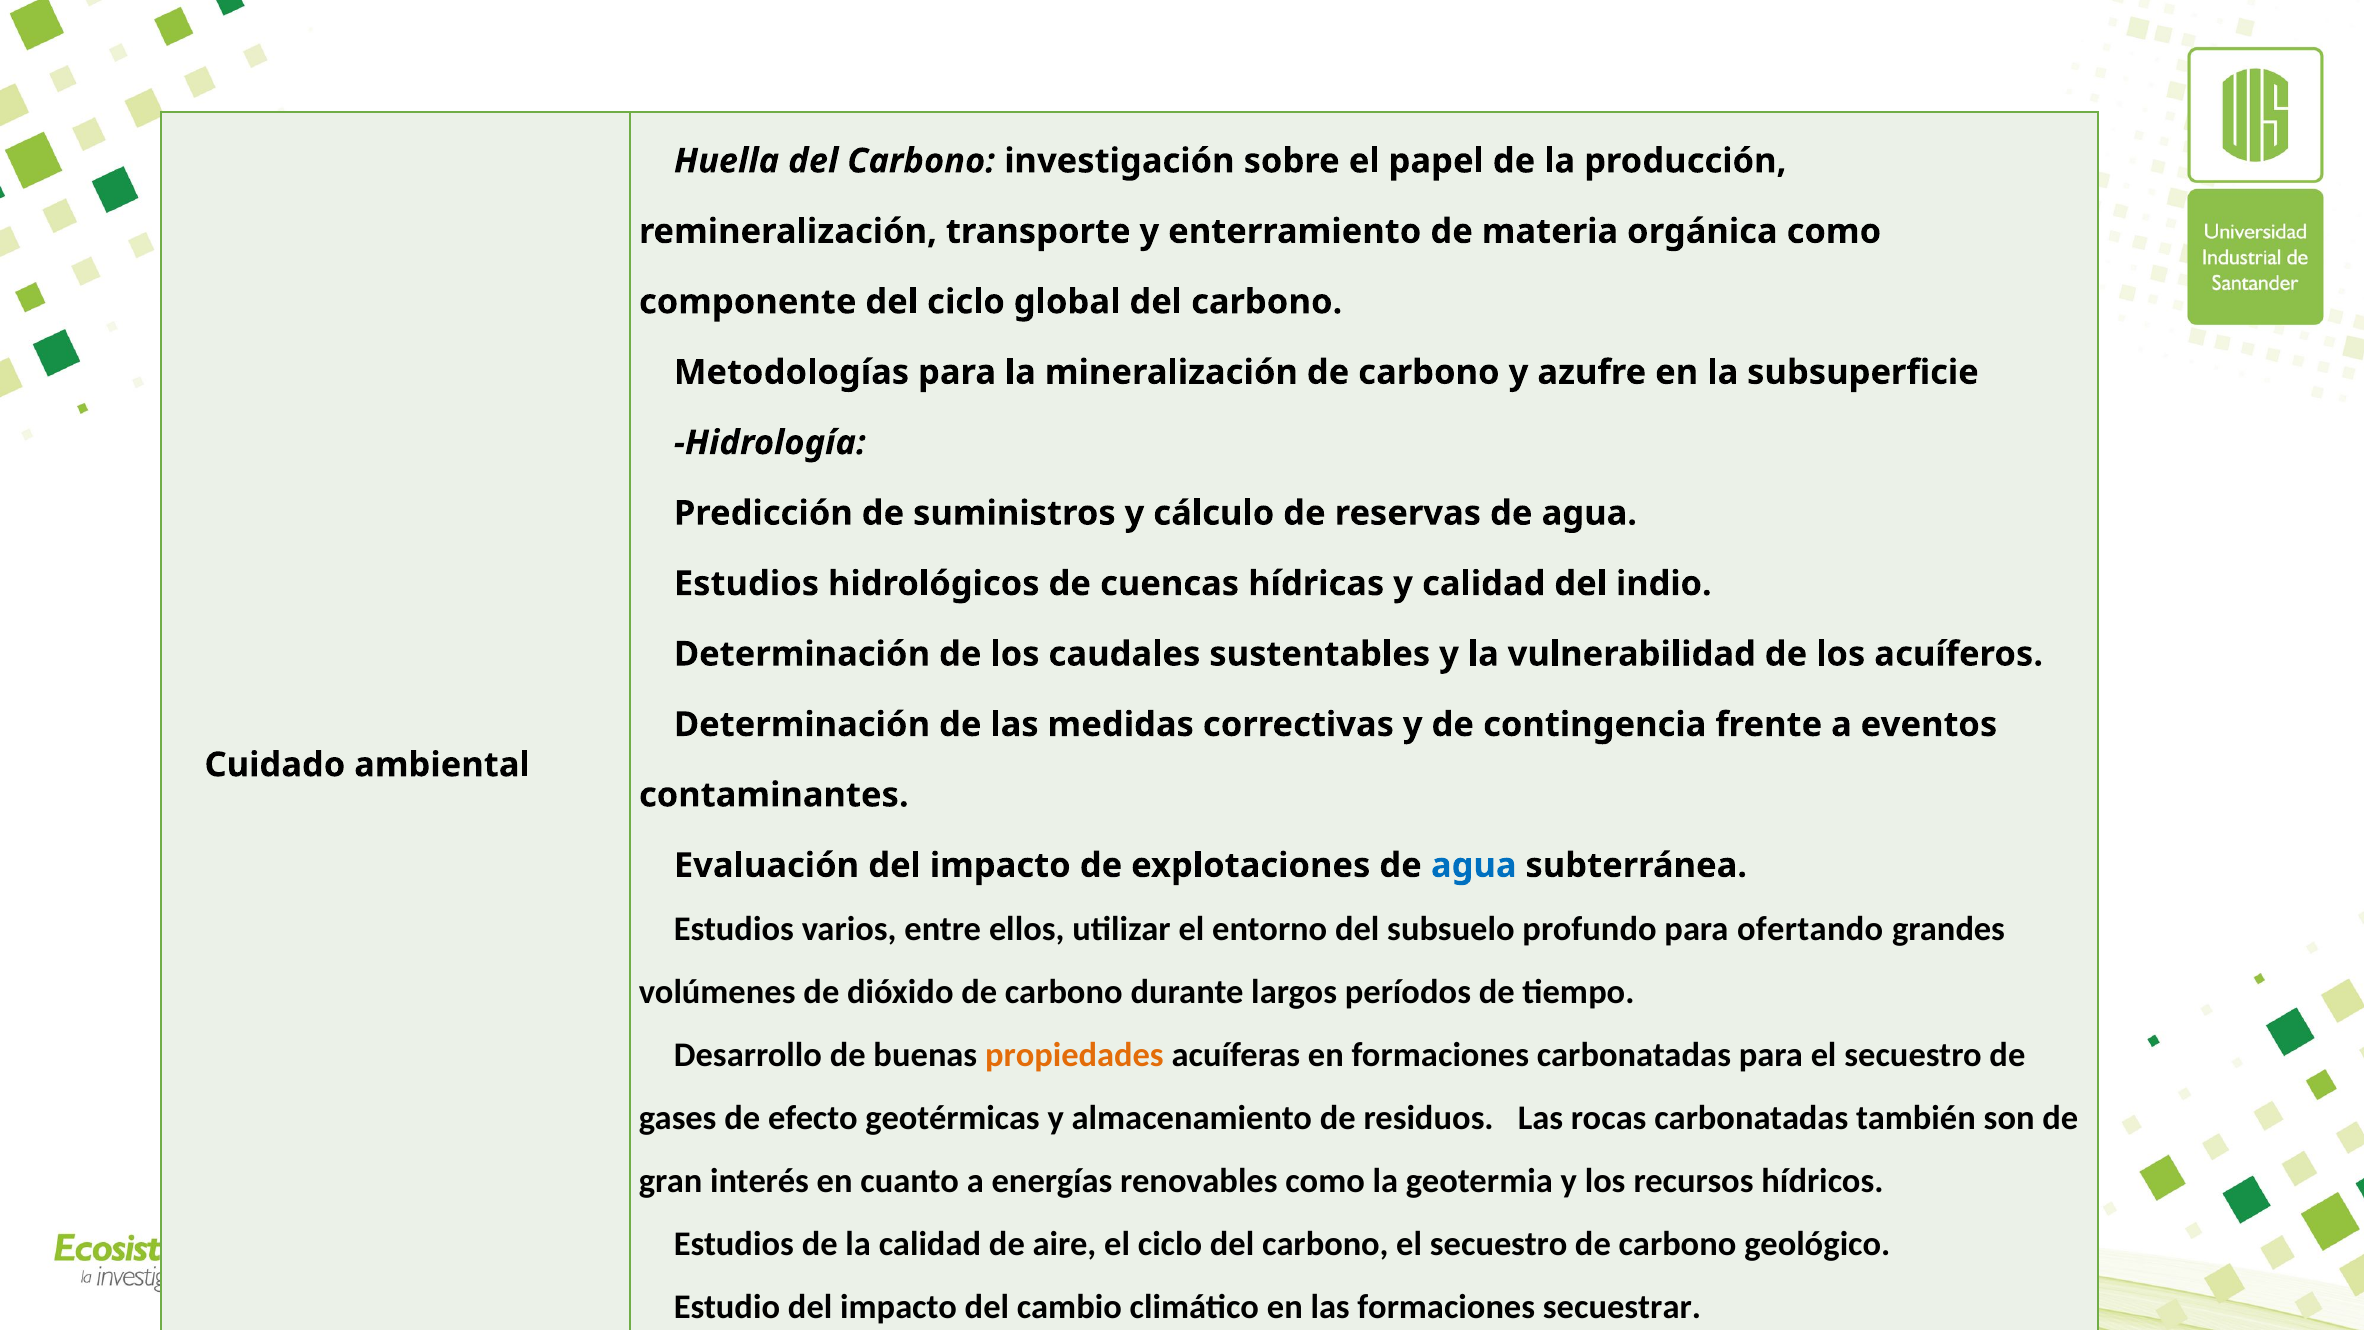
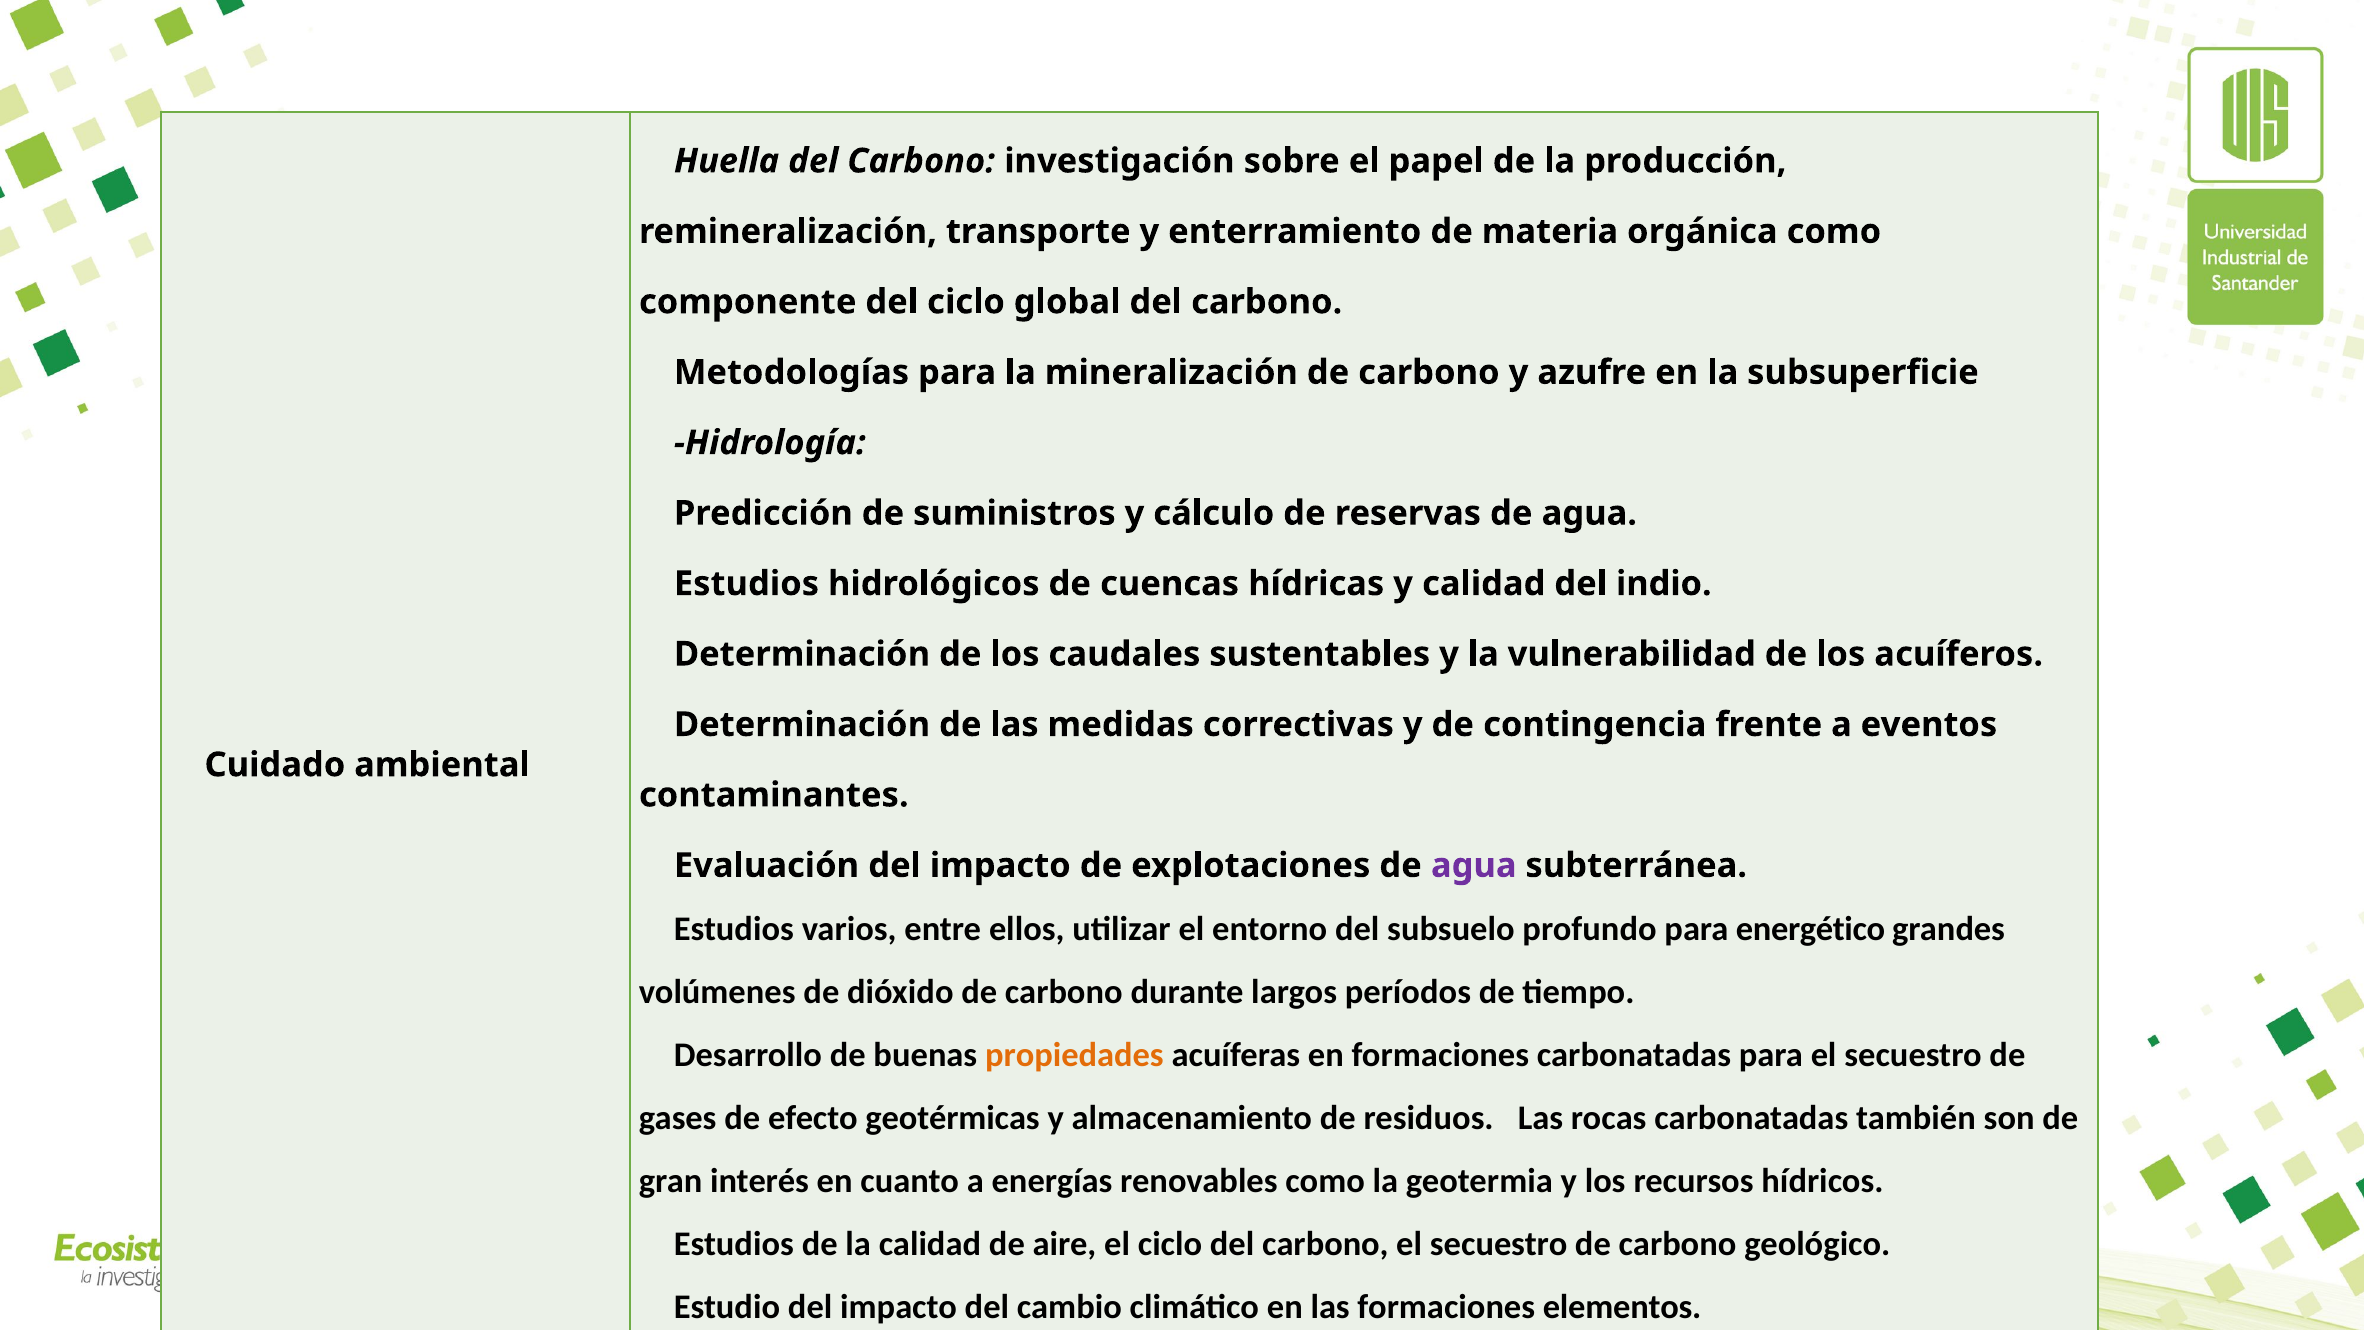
agua colour: blue -> purple (1474, 865)
ofertando: ofertando -> energético (1811, 929)
secuestrar: secuestrar -> elementos (1622, 1306)
